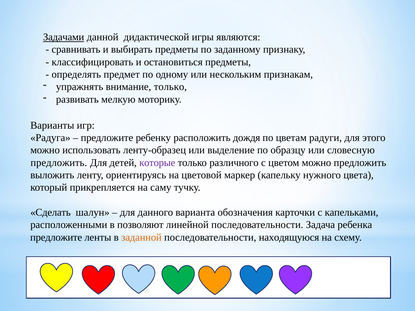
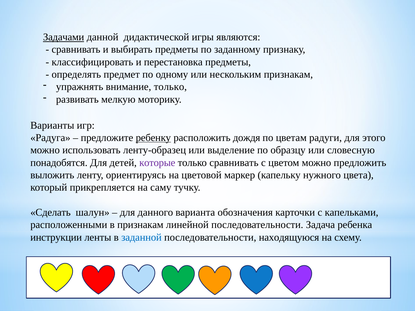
остановиться: остановиться -> перестановка (173, 62)
ребенку underline: none -> present (153, 138)
предложить: предложить -> понадобятся (59, 163)
только различного: различного -> сравнивать (234, 163)
в позволяют: позволяют -> признакам (140, 225)
предложите: предложите -> инструкции (56, 237)
заданной colour: orange -> blue (141, 237)
